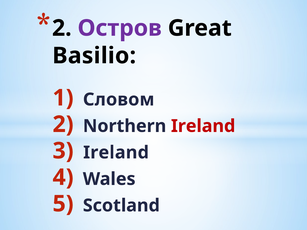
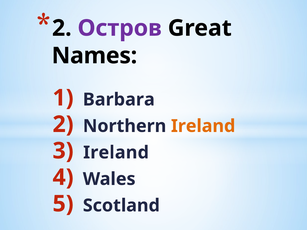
Basilio: Basilio -> Names (94, 56)
Словом: Словом -> Barbara (119, 100)
Ireland colour: red -> orange (203, 126)
